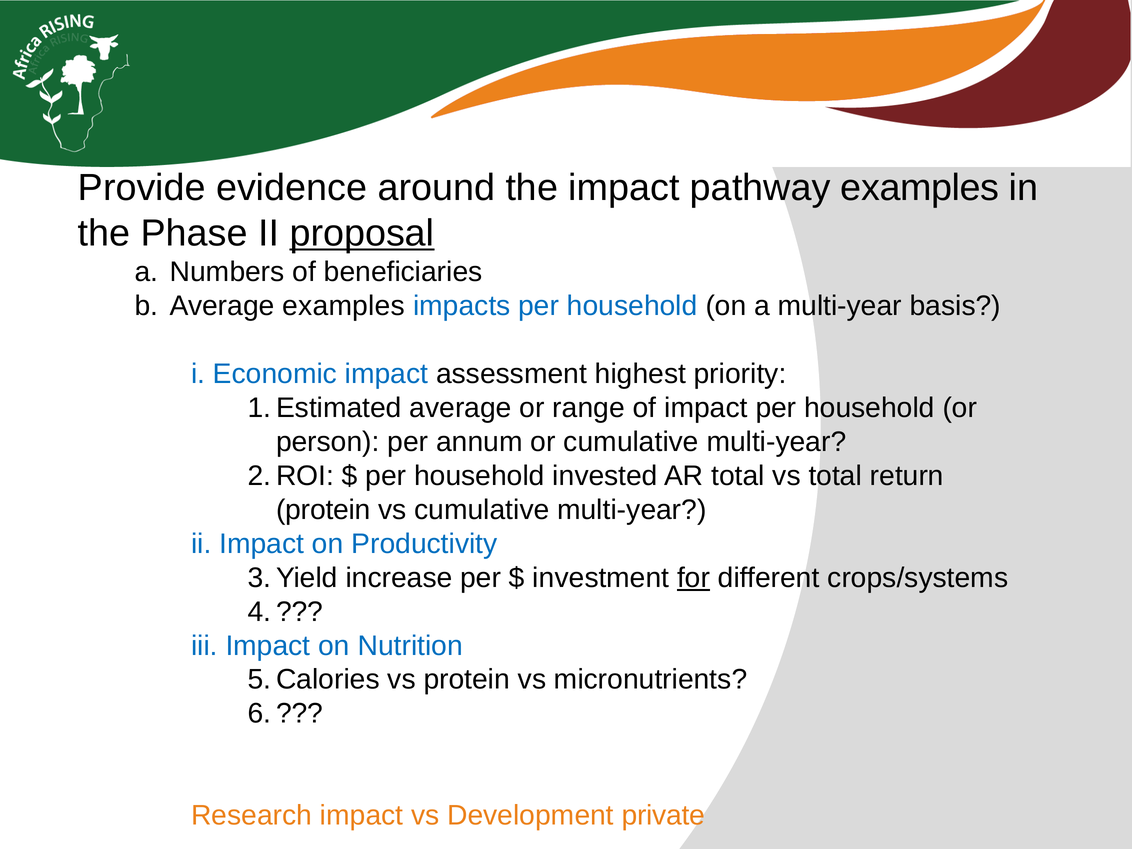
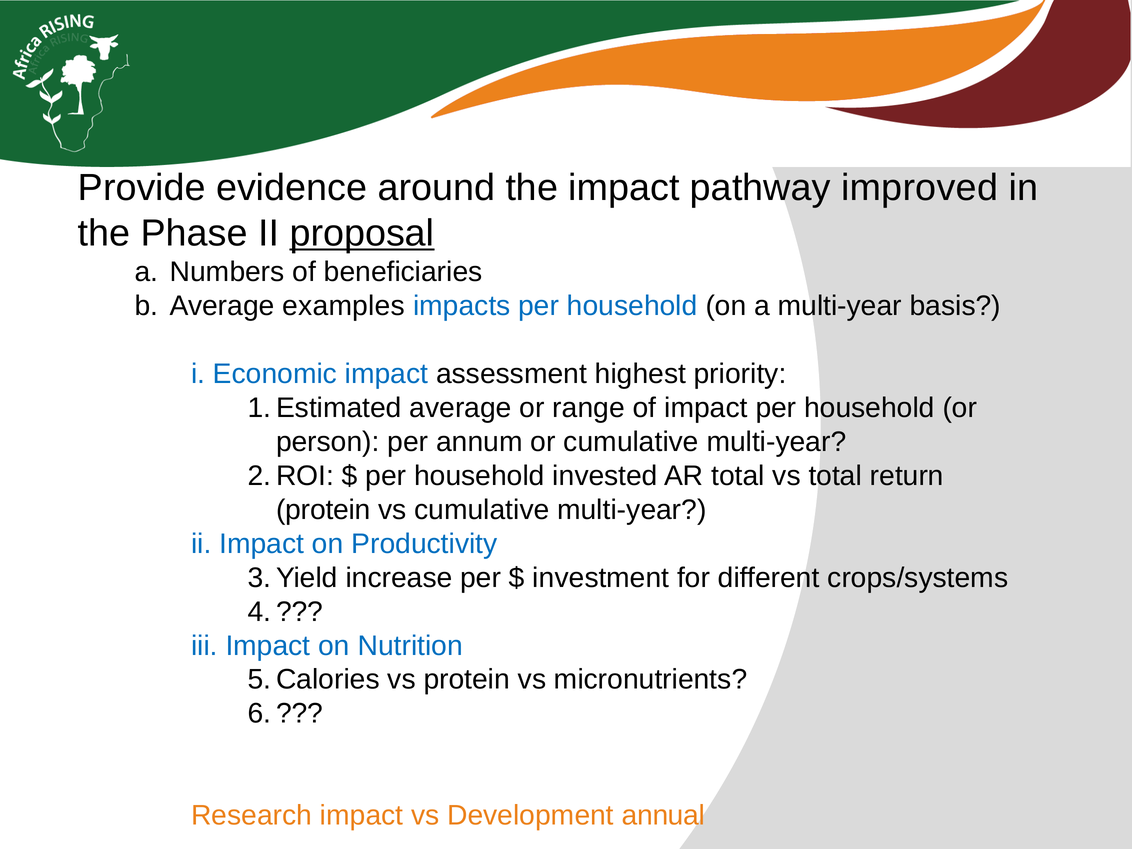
pathway examples: examples -> improved (920, 188)
for underline: present -> none (694, 578)
private: private -> annual (663, 815)
